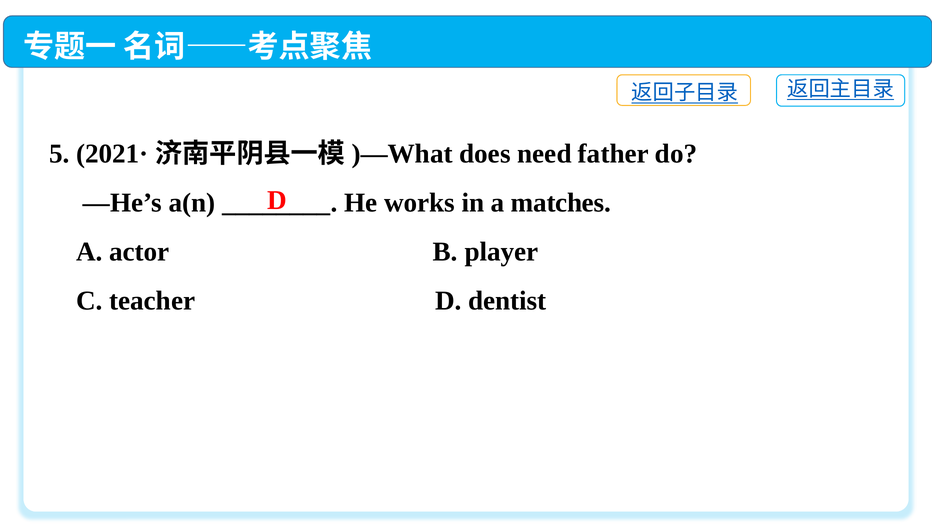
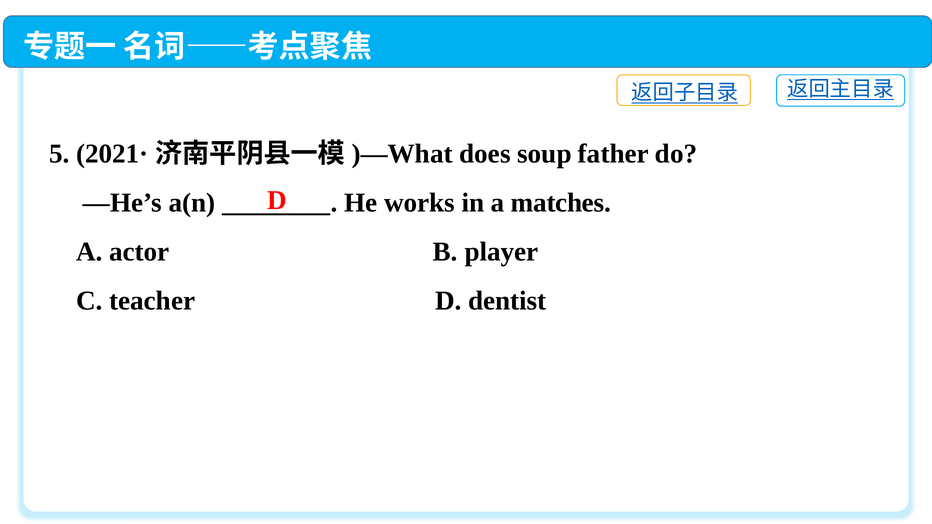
need: need -> soup (544, 154)
